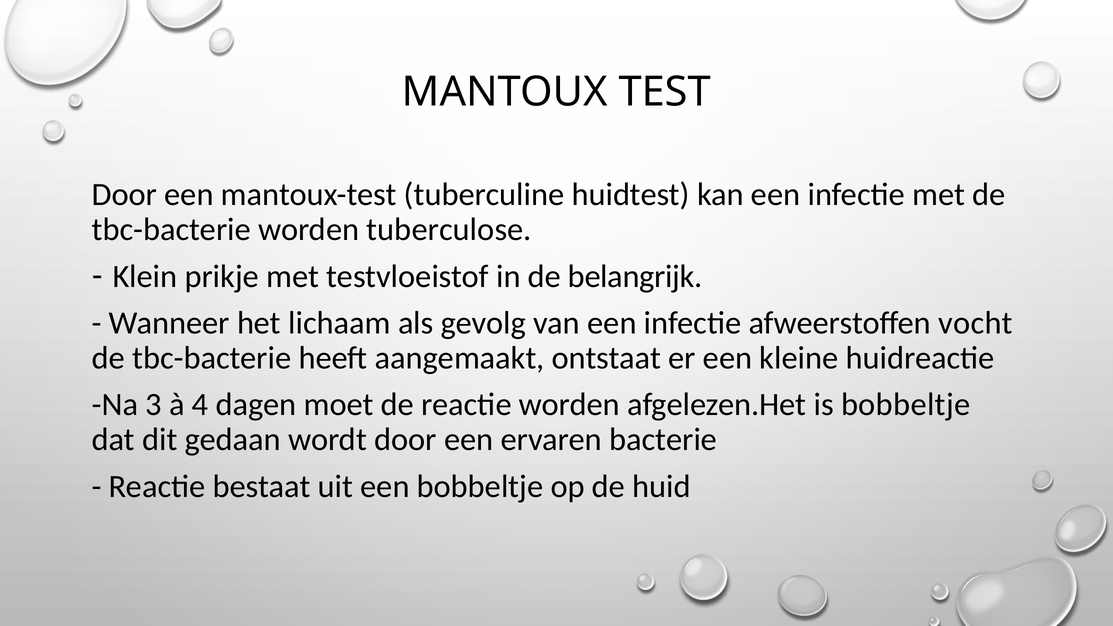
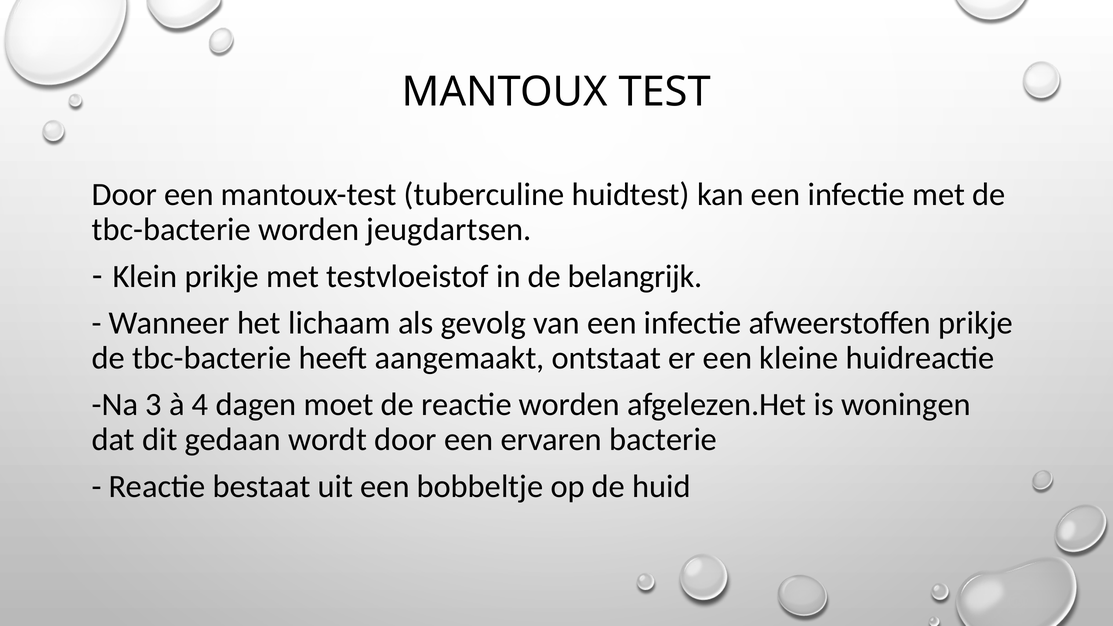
tuberculose: tuberculose -> jeugdartsen (449, 230)
afweerstoffen vocht: vocht -> prikje (976, 323)
is bobbeltje: bobbeltje -> woningen (906, 405)
